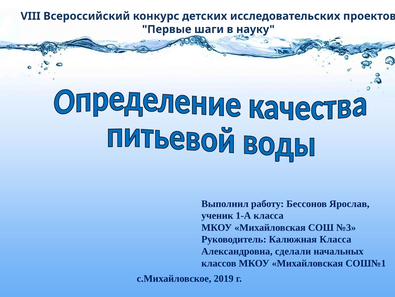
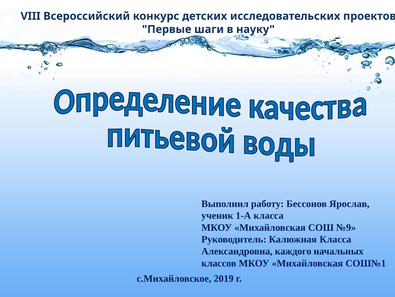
№3: №3 -> №9 (346, 227)
сделали: сделали -> каждого (293, 251)
